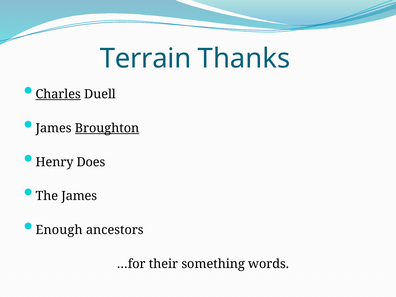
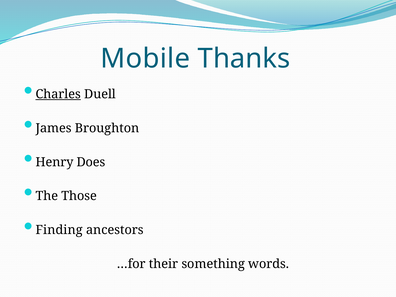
Terrain: Terrain -> Mobile (145, 59)
Broughton underline: present -> none (107, 128)
The James: James -> Those (79, 196)
Enough: Enough -> Finding (59, 230)
